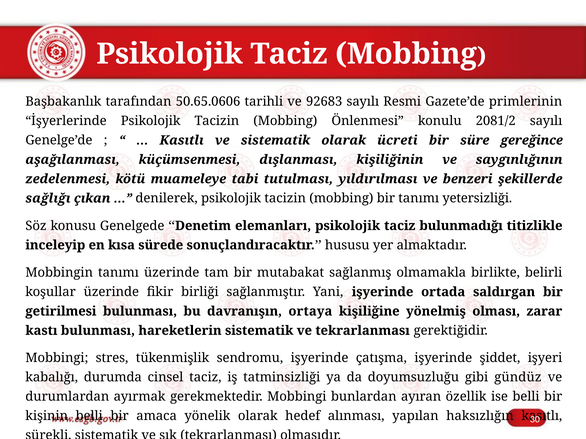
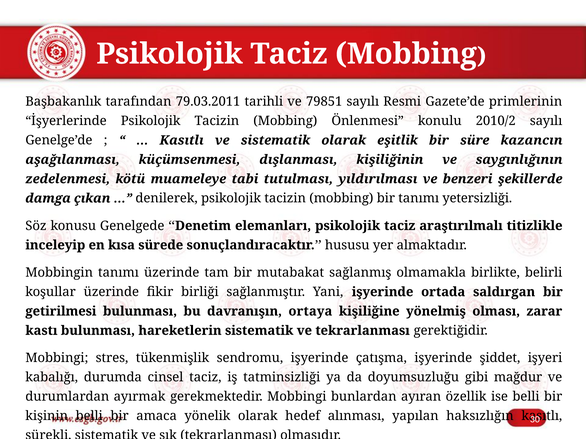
50.65.0606: 50.65.0606 -> 79.03.2011 (208, 102)
92683: 92683 -> 79851 (324, 102)
2081/2: 2081/2 -> 2010/2 (496, 121)
ücreti: ücreti -> eşitlik (397, 140)
gereğince: gereğince -> kazancın (532, 140)
sağlığı: sağlığı -> damga (48, 198)
bulunmadığı: bulunmadığı -> araştırılmalı (461, 226)
gündüz: gündüz -> mağdur (518, 378)
